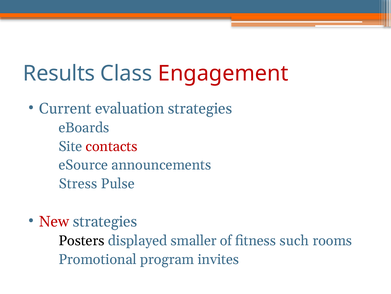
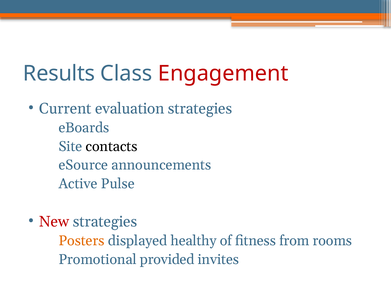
contacts colour: red -> black (112, 146)
Stress: Stress -> Active (78, 183)
Posters colour: black -> orange (82, 240)
smaller: smaller -> healthy (194, 240)
such: such -> from (294, 240)
program: program -> provided (167, 259)
